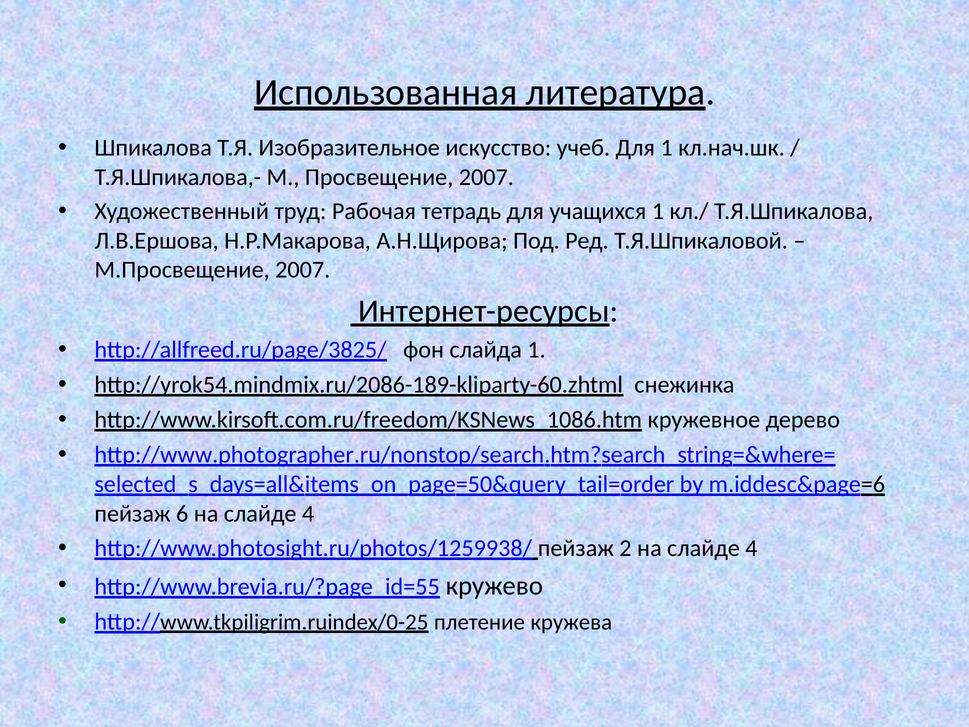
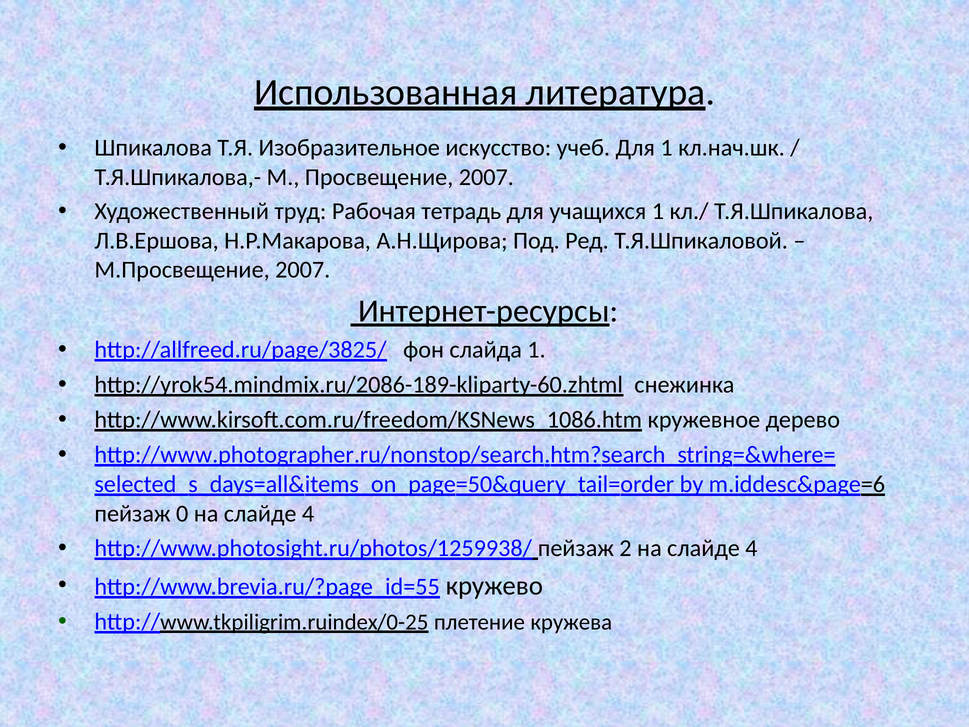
6: 6 -> 0 (182, 514)
